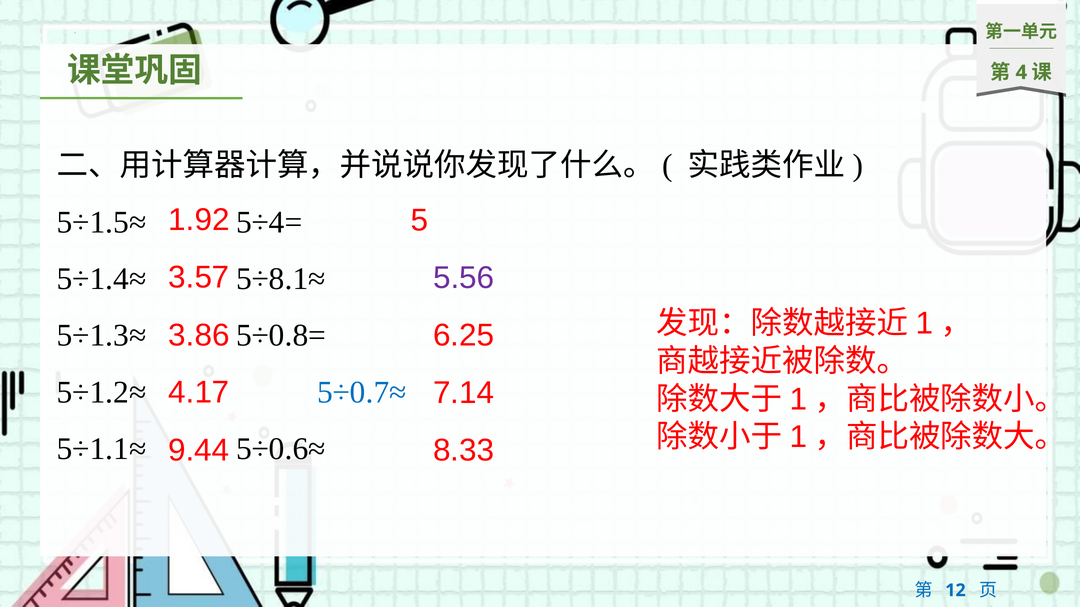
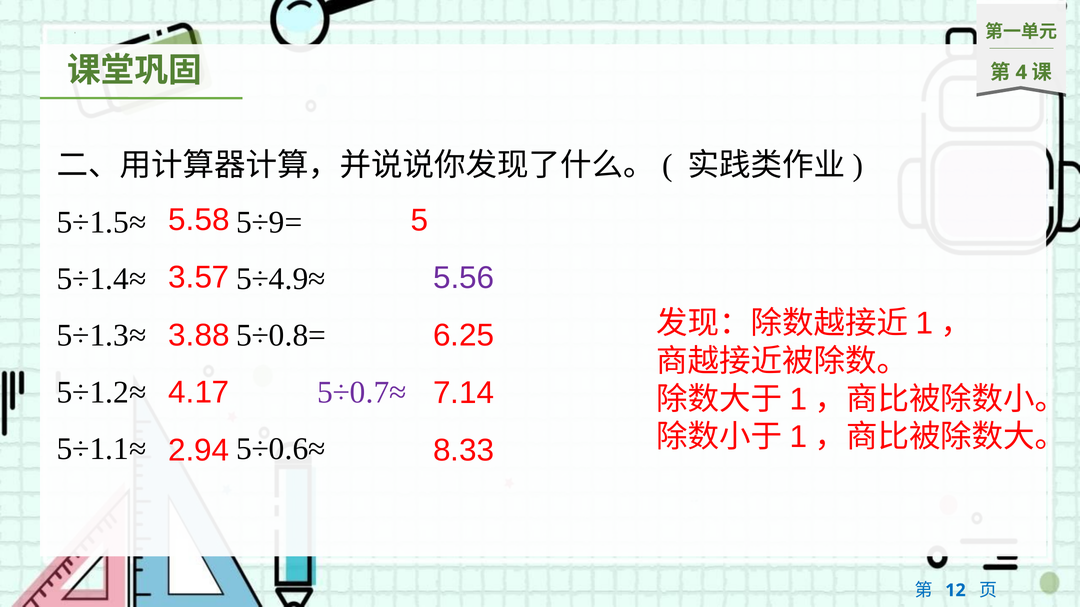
1.92: 1.92 -> 5.58 (199, 220)
5÷4=: 5÷4= -> 5÷9= (269, 222)
5÷8.1≈: 5÷8.1≈ -> 5÷4.9≈ (281, 279)
3.86: 3.86 -> 3.88 (199, 335)
5÷0.7≈ colour: blue -> purple (362, 393)
9.44: 9.44 -> 2.94 (199, 451)
